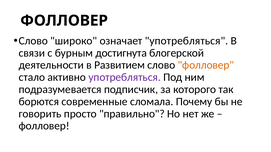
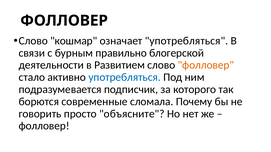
широко: широко -> кошмар (74, 41)
достигнута: достигнута -> правильно (121, 53)
употребляться colour: purple -> blue (125, 77)
правильно: правильно -> объясните (132, 114)
